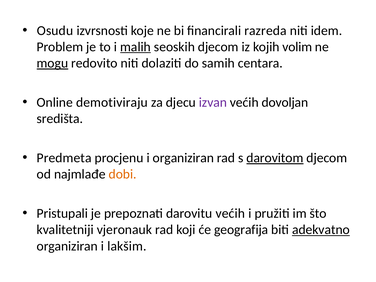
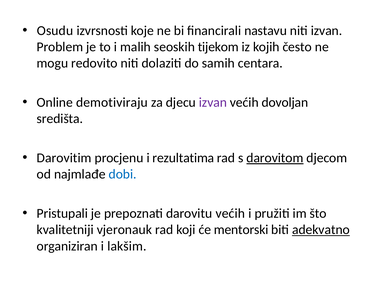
razreda: razreda -> nastavu (266, 31)
niti idem: idem -> izvan (327, 31)
malih underline: present -> none (136, 47)
seoskih djecom: djecom -> tijekom (218, 47)
volim: volim -> često (297, 47)
mogu underline: present -> none (52, 63)
Predmeta: Predmeta -> Darovitim (64, 158)
i organiziran: organiziran -> rezultatima (183, 158)
dobi colour: orange -> blue (123, 174)
geografija: geografija -> mentorski (241, 230)
